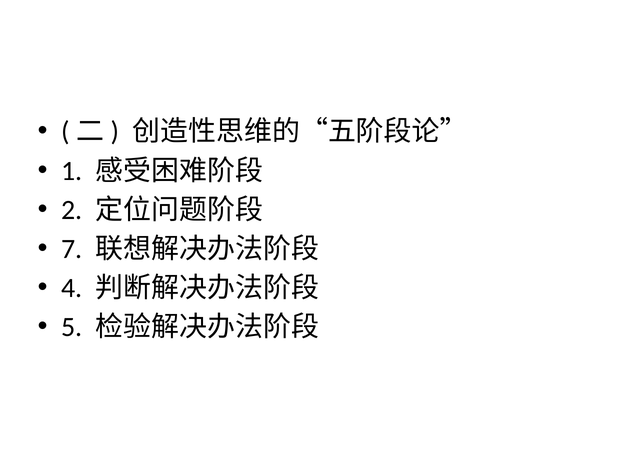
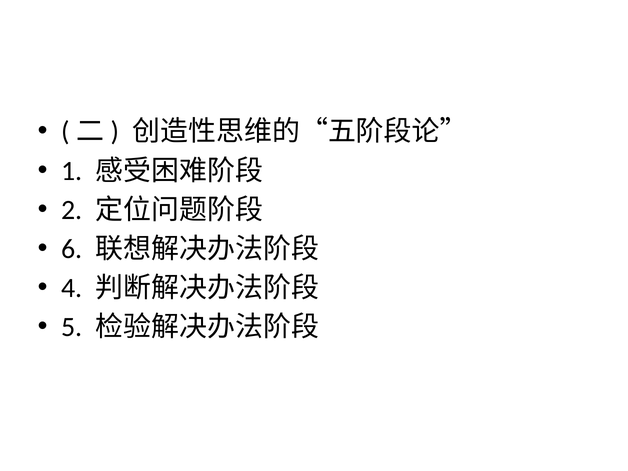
7: 7 -> 6 (72, 249)
